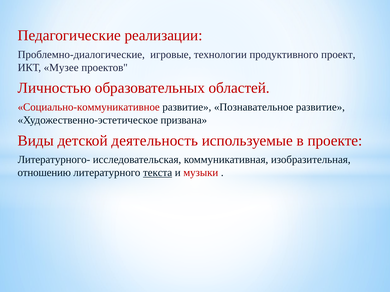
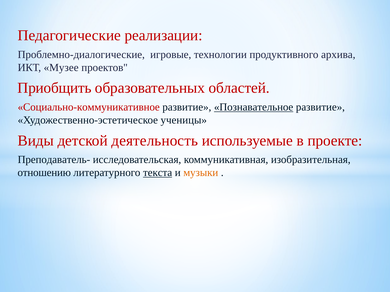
проект: проект -> архива (338, 55)
Личностью: Личностью -> Приобщить (55, 88)
Познавательное underline: none -> present (254, 107)
призвана: призвана -> ученицы (184, 120)
Литературного-: Литературного- -> Преподаватель- (54, 160)
музыки colour: red -> orange (201, 173)
